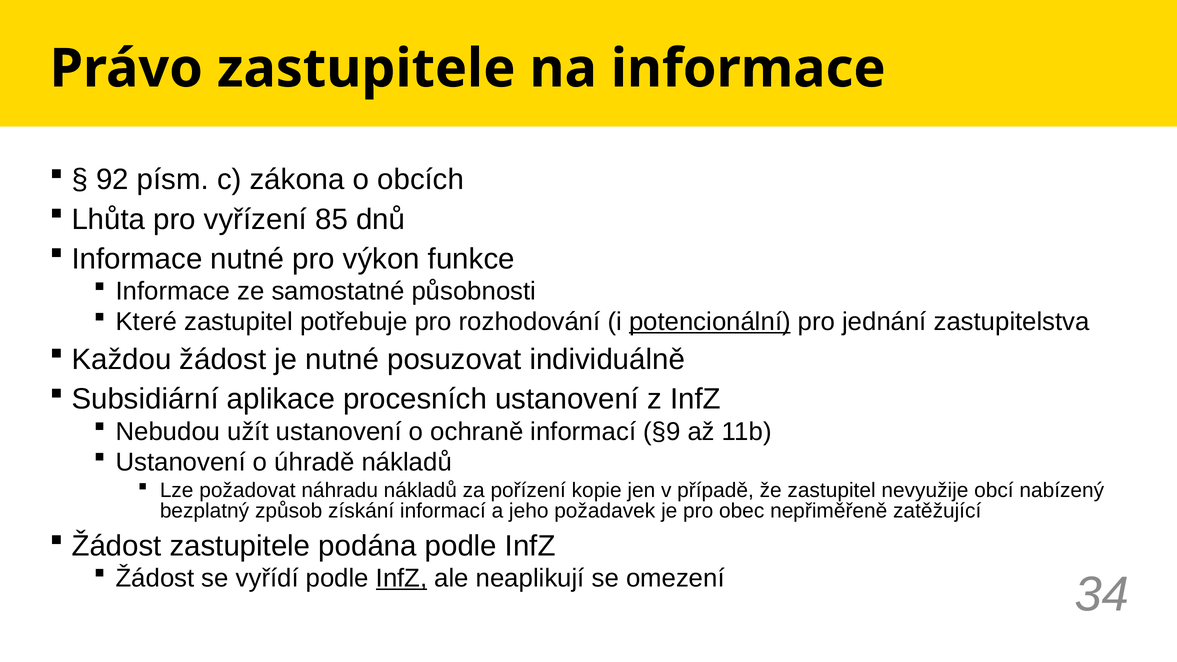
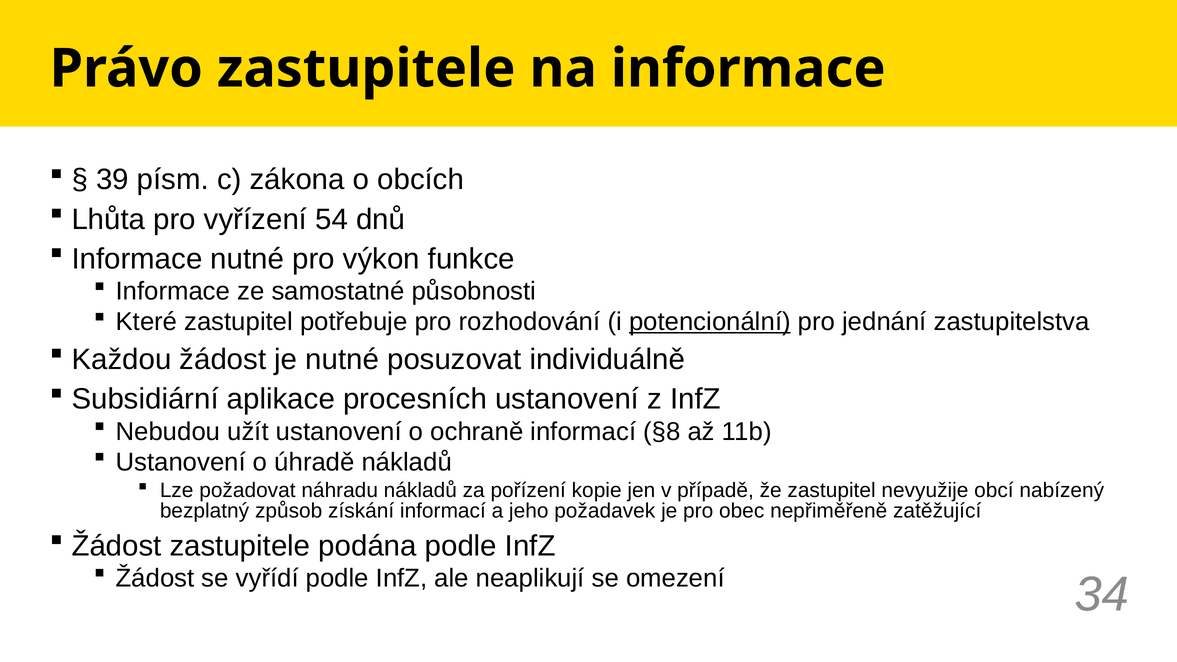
92: 92 -> 39 (112, 180)
85: 85 -> 54 (332, 219)
§9: §9 -> §8 (662, 432)
InfZ underline: present -> none (402, 578)
